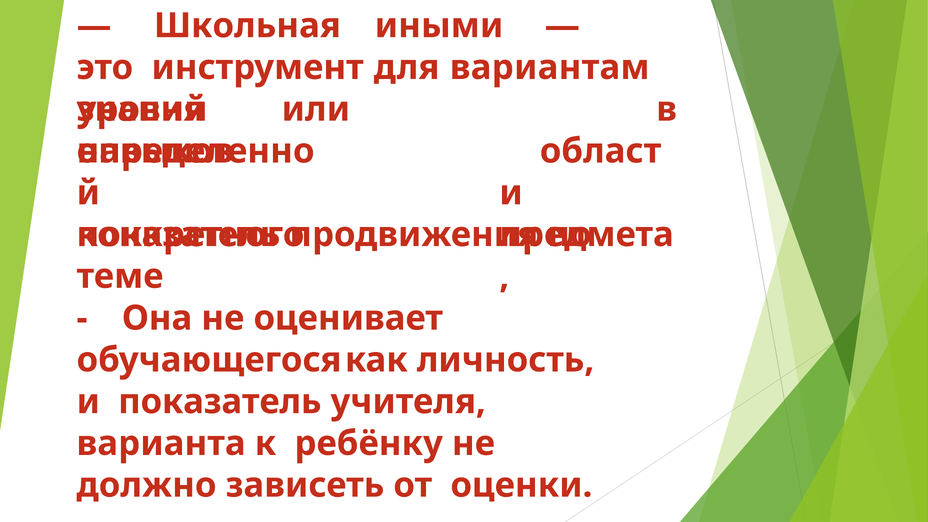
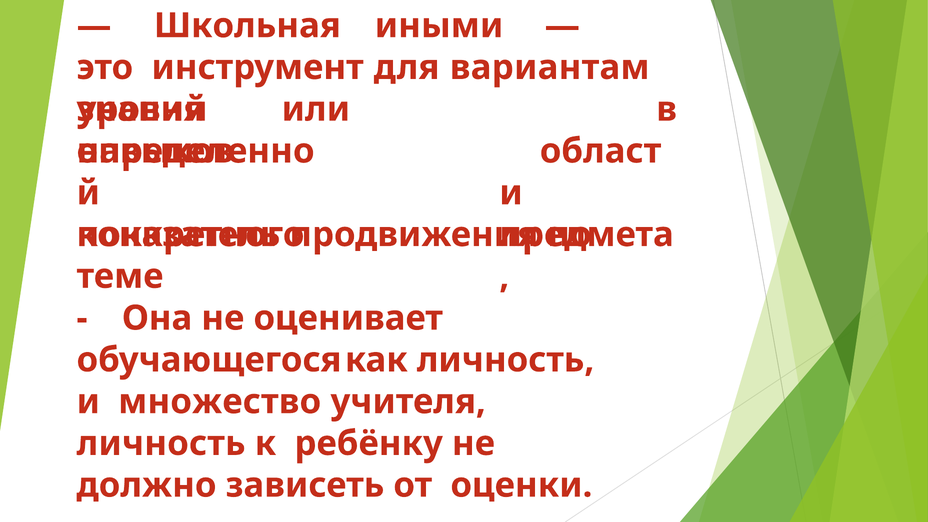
и показатель: показатель -> множество (220, 402)
варианта: варианта -> личность (161, 443)
